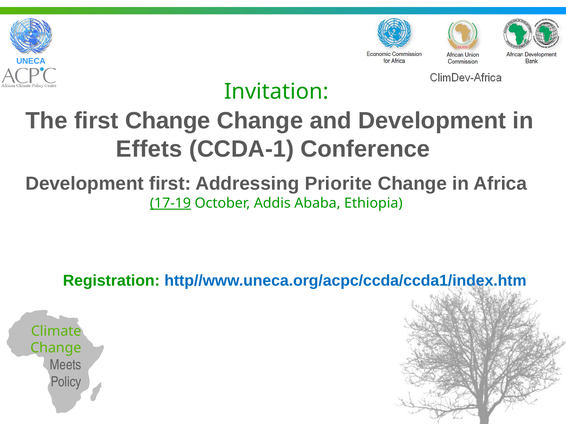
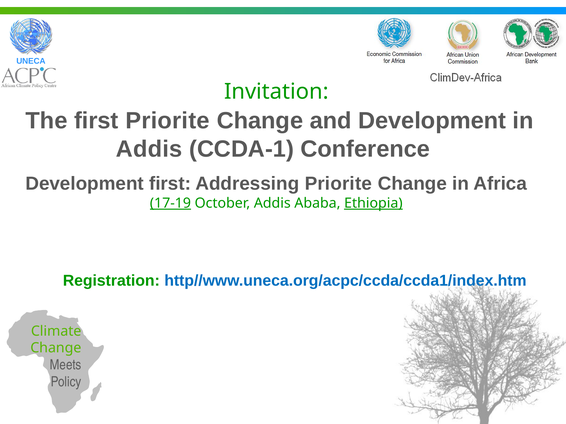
first Change: Change -> Priorite (167, 121)
Effets: Effets -> Addis (149, 149)
Ethiopia underline: none -> present (373, 203)
